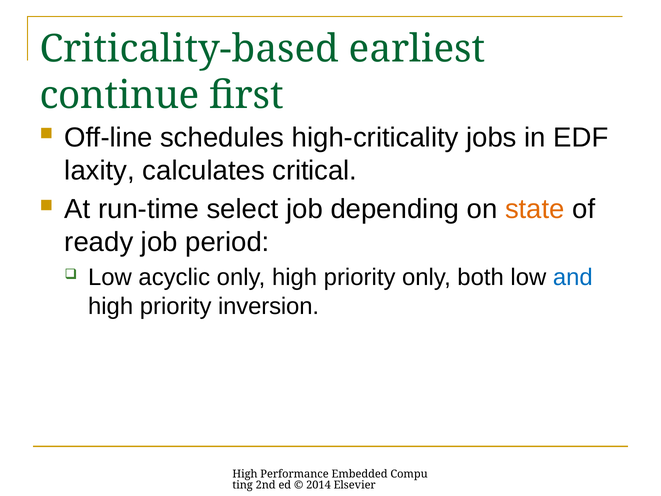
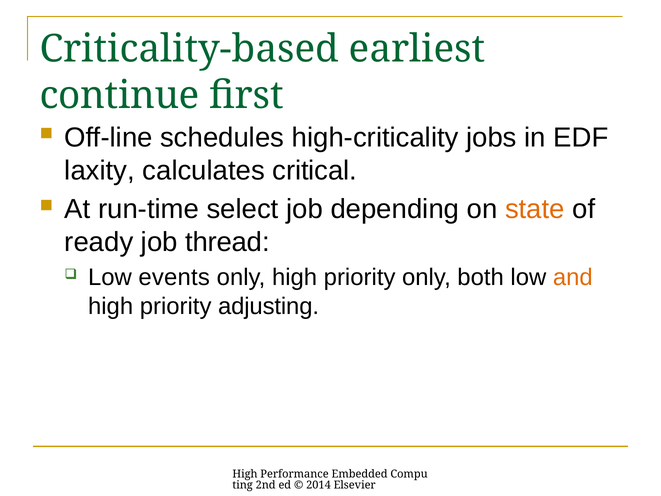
period: period -> thread (227, 242)
acyclic: acyclic -> events (174, 277)
and colour: blue -> orange (573, 277)
inversion: inversion -> adjusting (269, 306)
